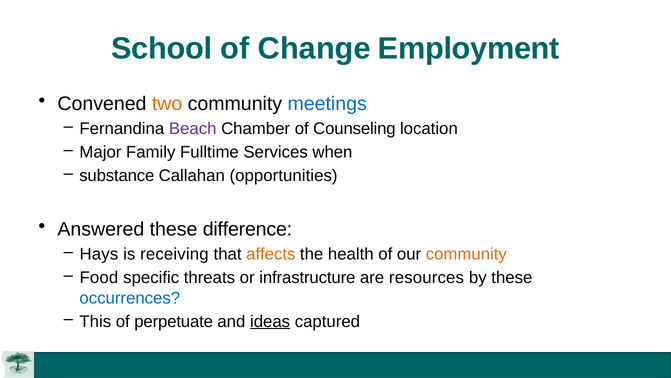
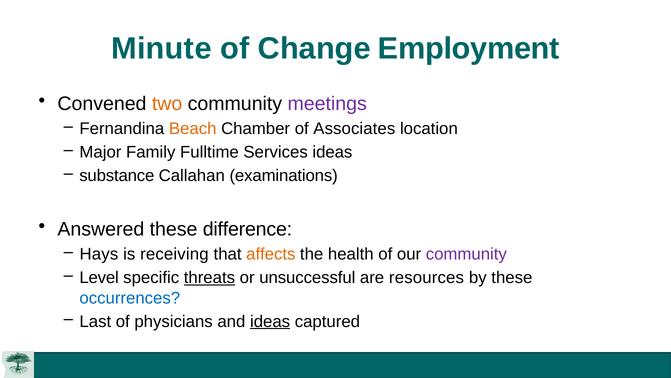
School: School -> Minute (161, 49)
meetings colour: blue -> purple (327, 104)
Beach colour: purple -> orange (193, 129)
Counseling: Counseling -> Associates (354, 129)
Services when: when -> ideas (332, 152)
opportunities: opportunities -> examinations (284, 176)
community colour: orange -> purple (466, 254)
Food: Food -> Level (99, 277)
threats underline: none -> present (209, 277)
infrastructure: infrastructure -> unsuccessful (307, 277)
This: This -> Last (95, 321)
perpetuate: perpetuate -> physicians (174, 321)
